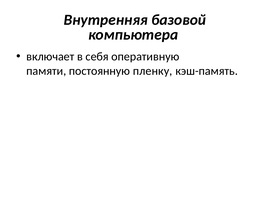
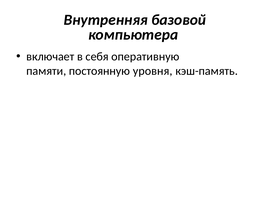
пленку: пленку -> уровня (153, 71)
